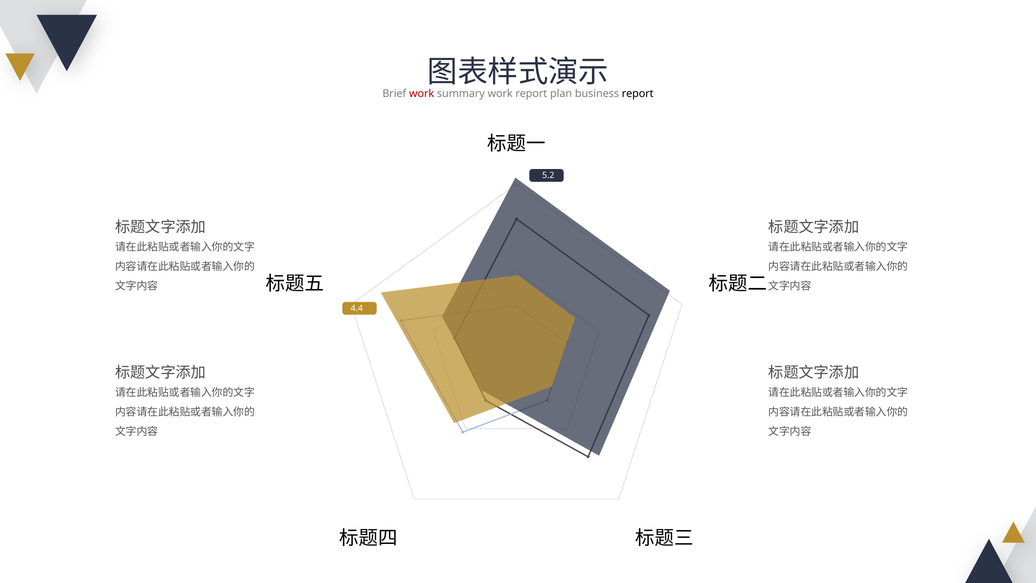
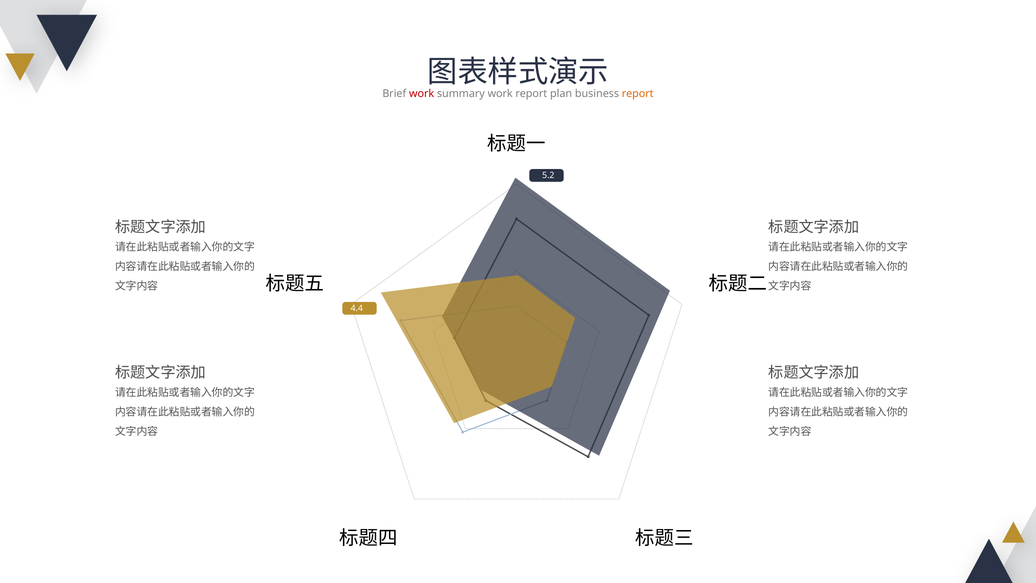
report colour: black -> orange (638, 94)
